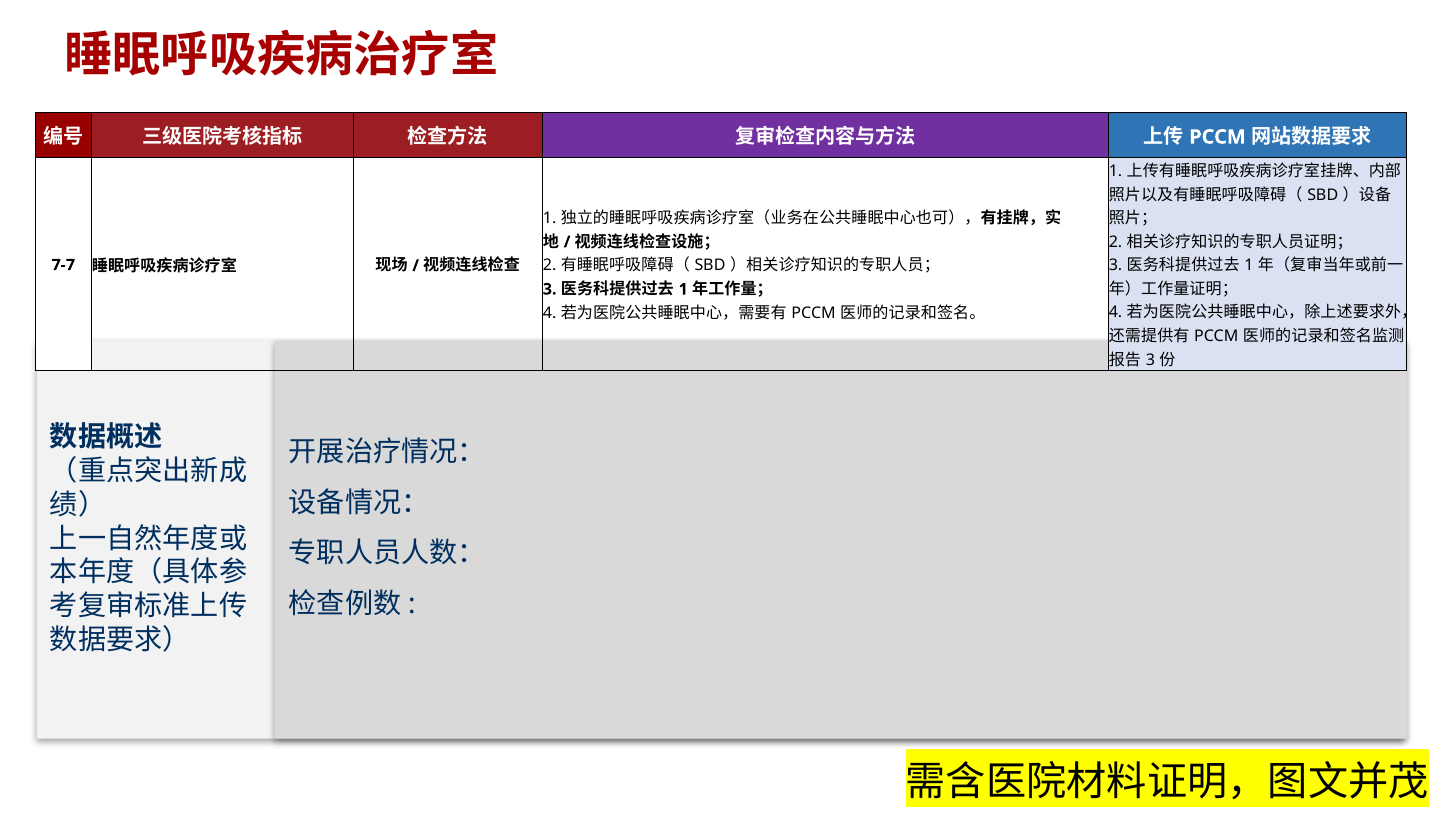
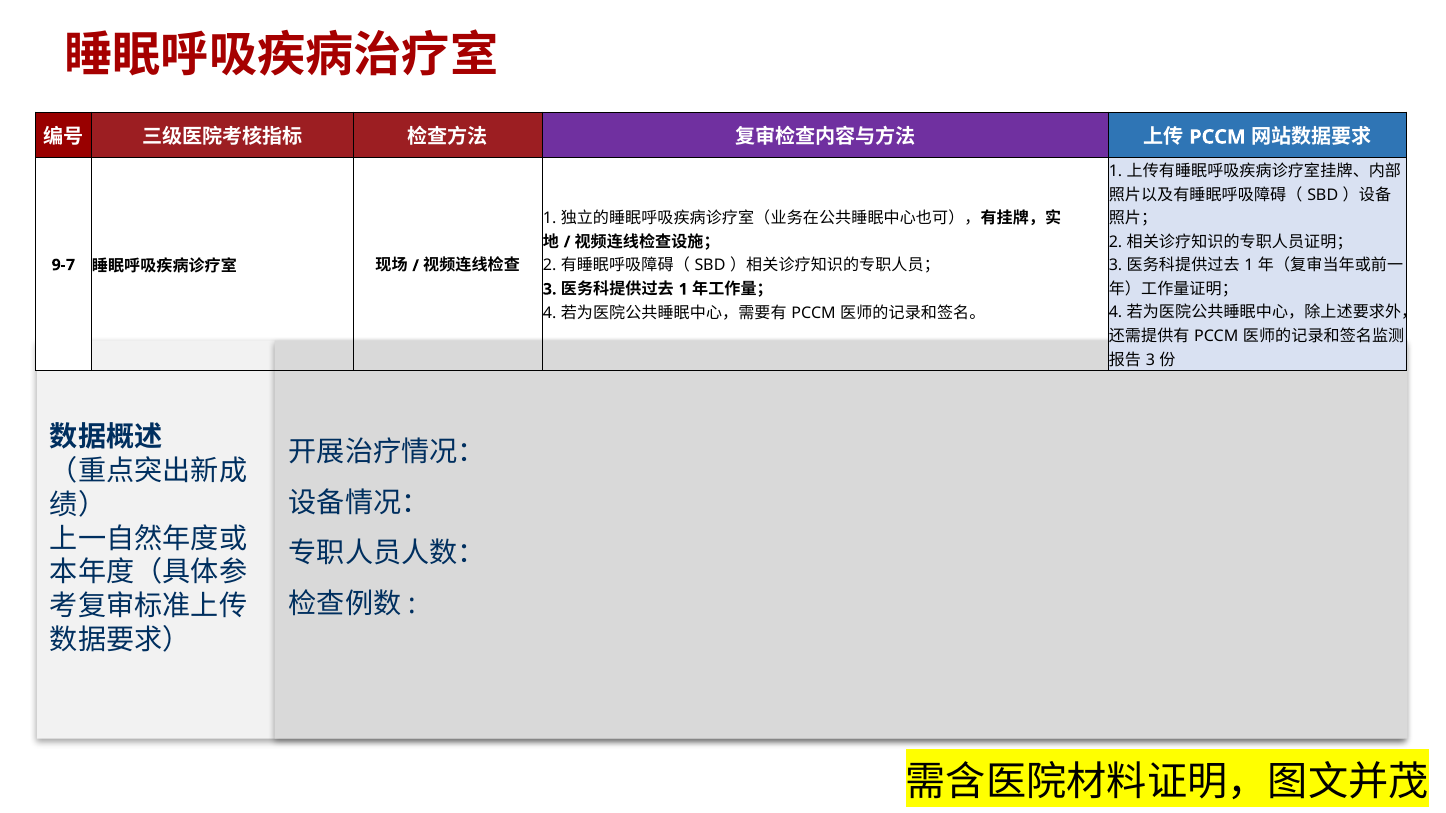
7-7: 7-7 -> 9-7 (63, 265)
